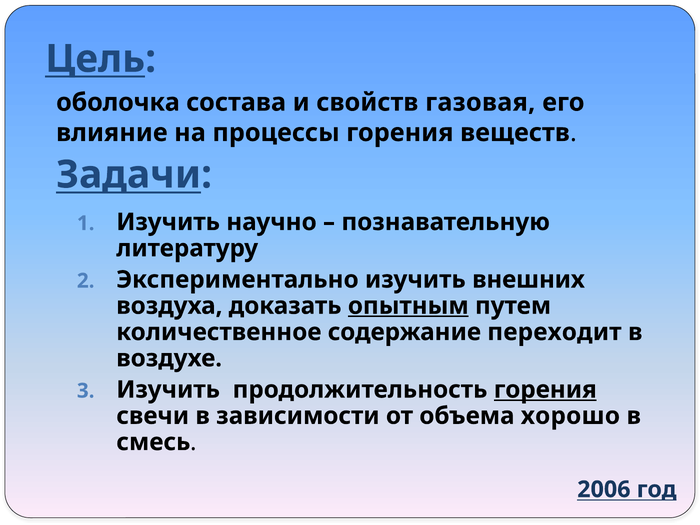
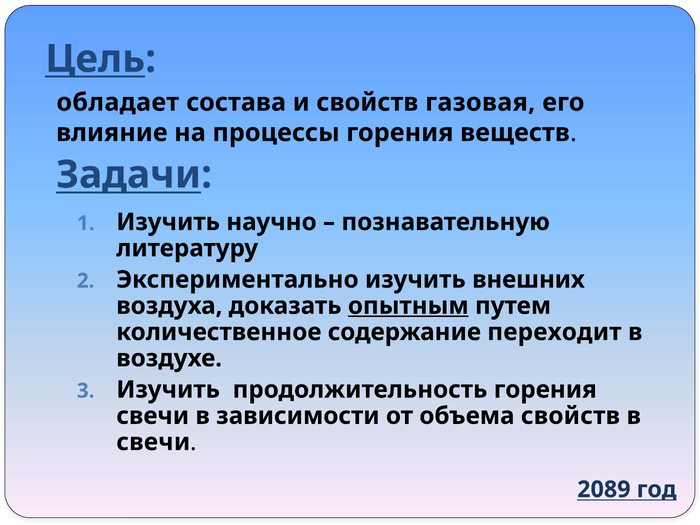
оболочка: оболочка -> обладает (118, 102)
горения underline: present -> none (545, 390)
объема хорошо: хорошо -> свойств (570, 416)
смесь: смесь -> свечи (153, 442)
2006: 2006 -> 2089 (604, 489)
